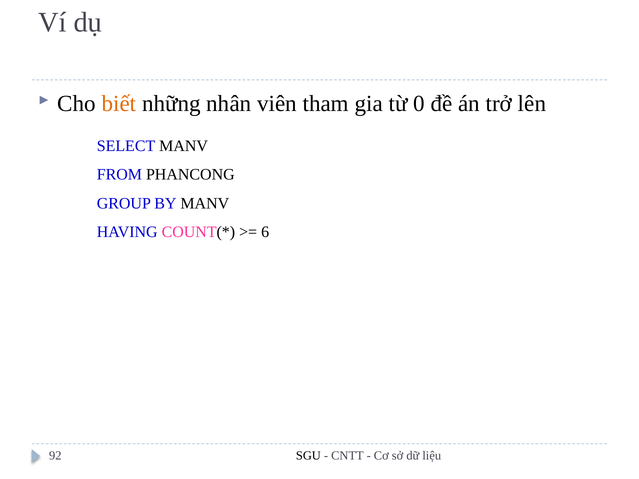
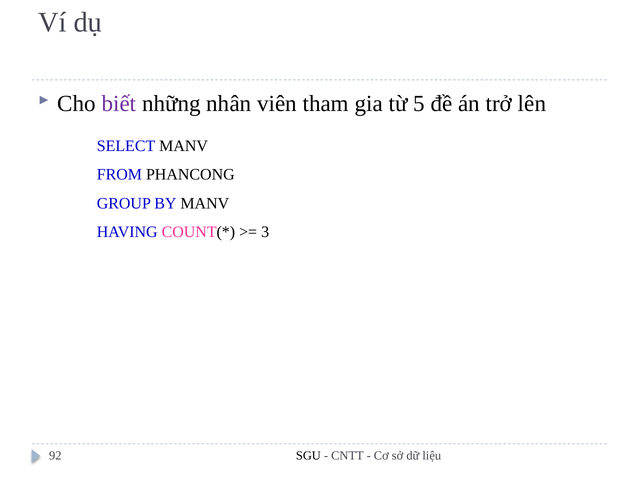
biết colour: orange -> purple (119, 104)
0: 0 -> 5 (419, 104)
6: 6 -> 3 (265, 232)
